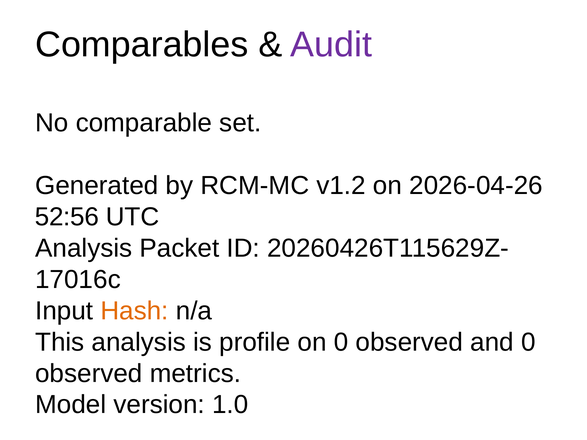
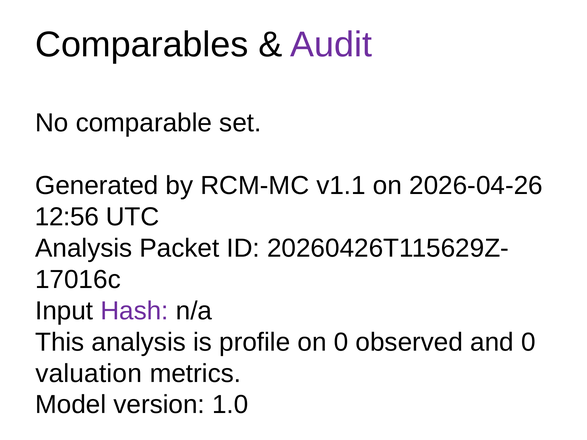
v1.2: v1.2 -> v1.1 (341, 186)
52:56: 52:56 -> 12:56 (67, 217)
Hash colour: orange -> purple (134, 311)
observed: observed -> valuation (89, 374)
